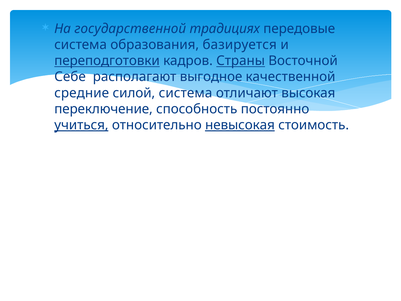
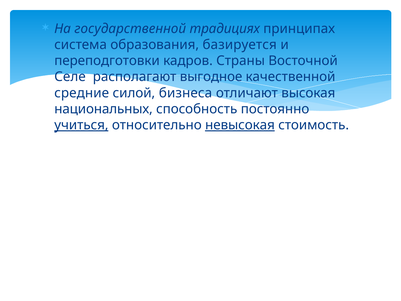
передовые: передовые -> принципах (299, 29)
переподготовки underline: present -> none (107, 61)
Страны underline: present -> none (241, 61)
Себе: Себе -> Селе (70, 77)
силой система: система -> бизнеса (186, 93)
переключение: переключение -> национальных (104, 109)
